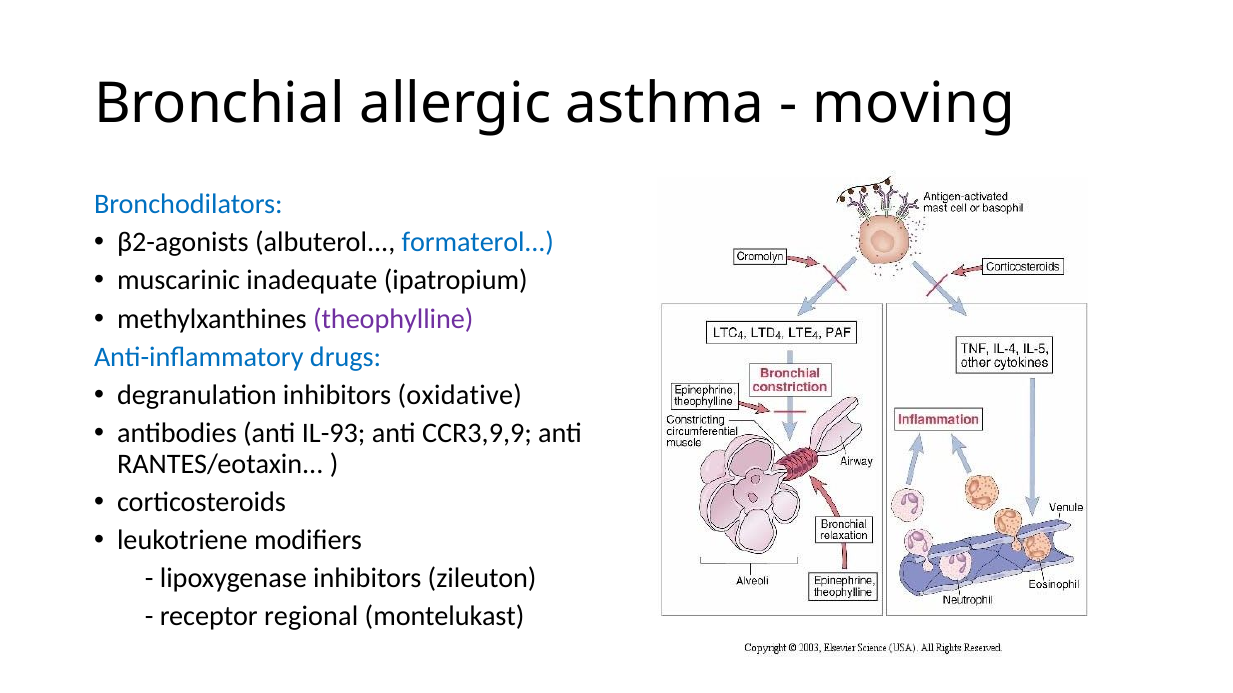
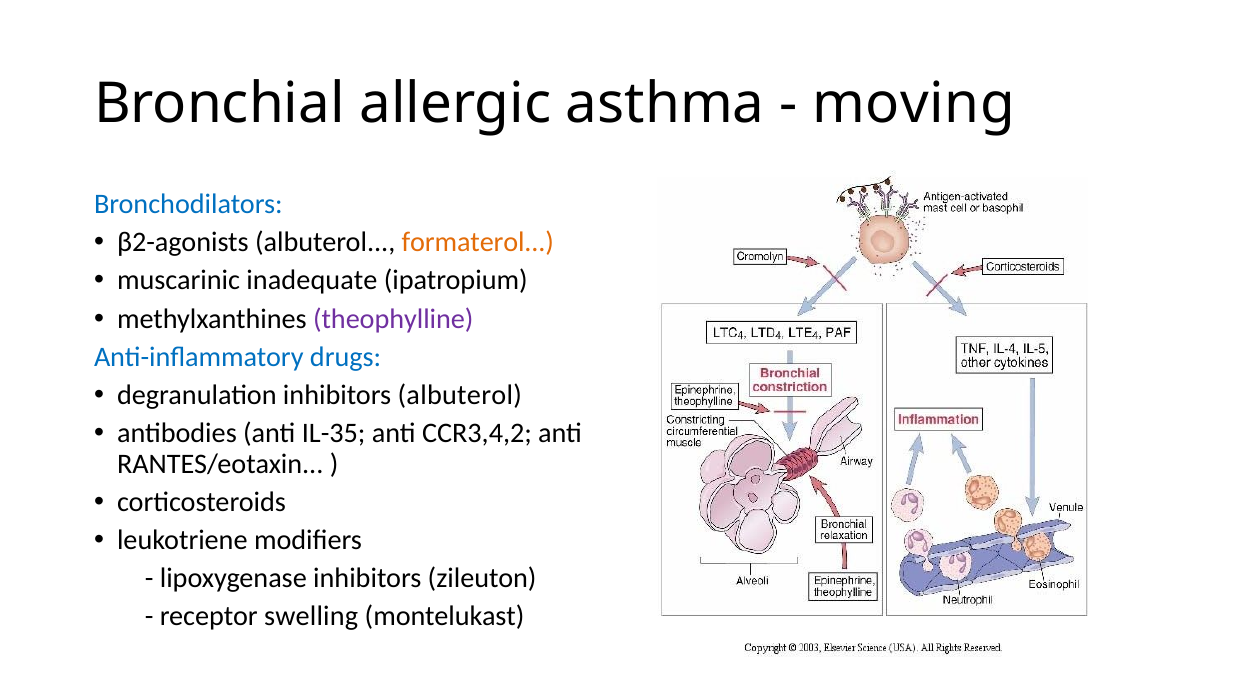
formaterol colour: blue -> orange (478, 243)
inhibitors oxidative: oxidative -> albuterol (460, 395)
IL-93: IL-93 -> IL-35 (334, 434)
CCR3,9,9: CCR3,9,9 -> CCR3,4,2 (477, 434)
regional: regional -> swelling (311, 617)
